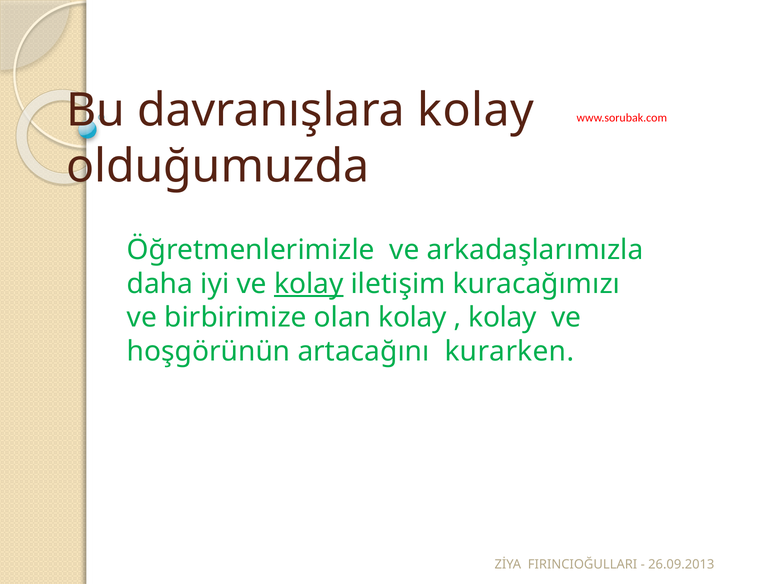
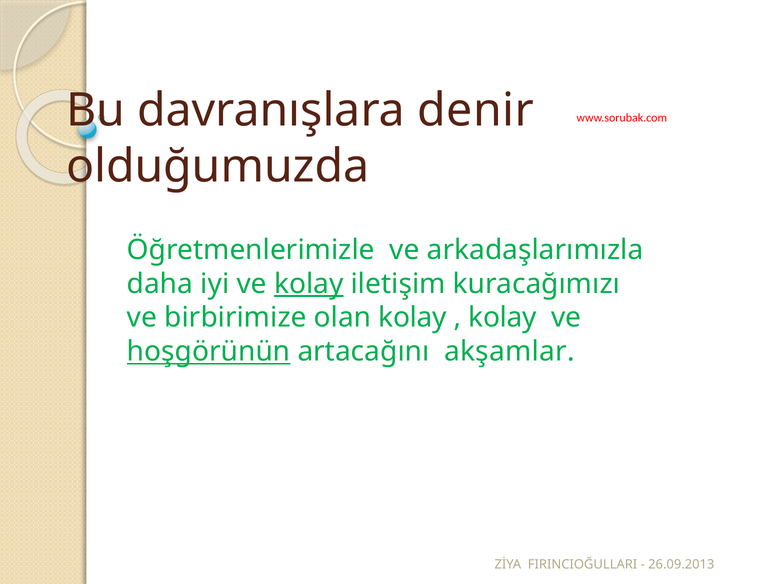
davranışlara kolay: kolay -> denir (476, 110)
hoşgörünün underline: none -> present (209, 352)
kurarken: kurarken -> akşamlar (509, 352)
